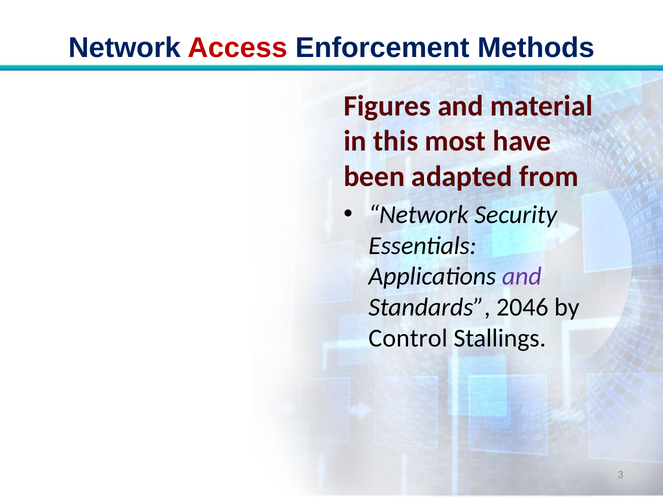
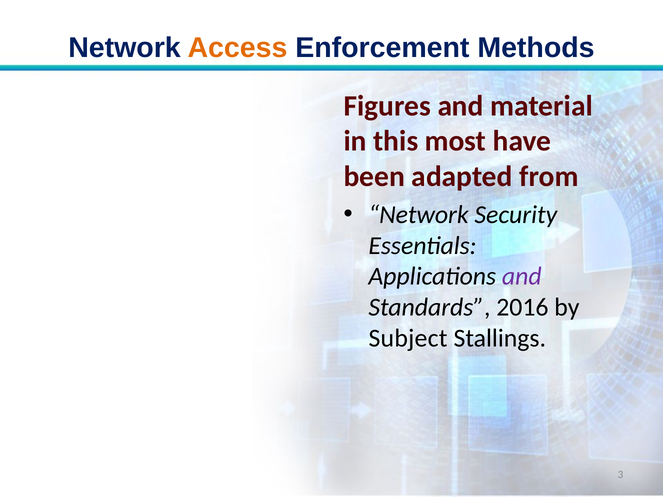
Access colour: red -> orange (237, 48)
2046: 2046 -> 2016 (522, 308)
Control: Control -> Subject (408, 339)
